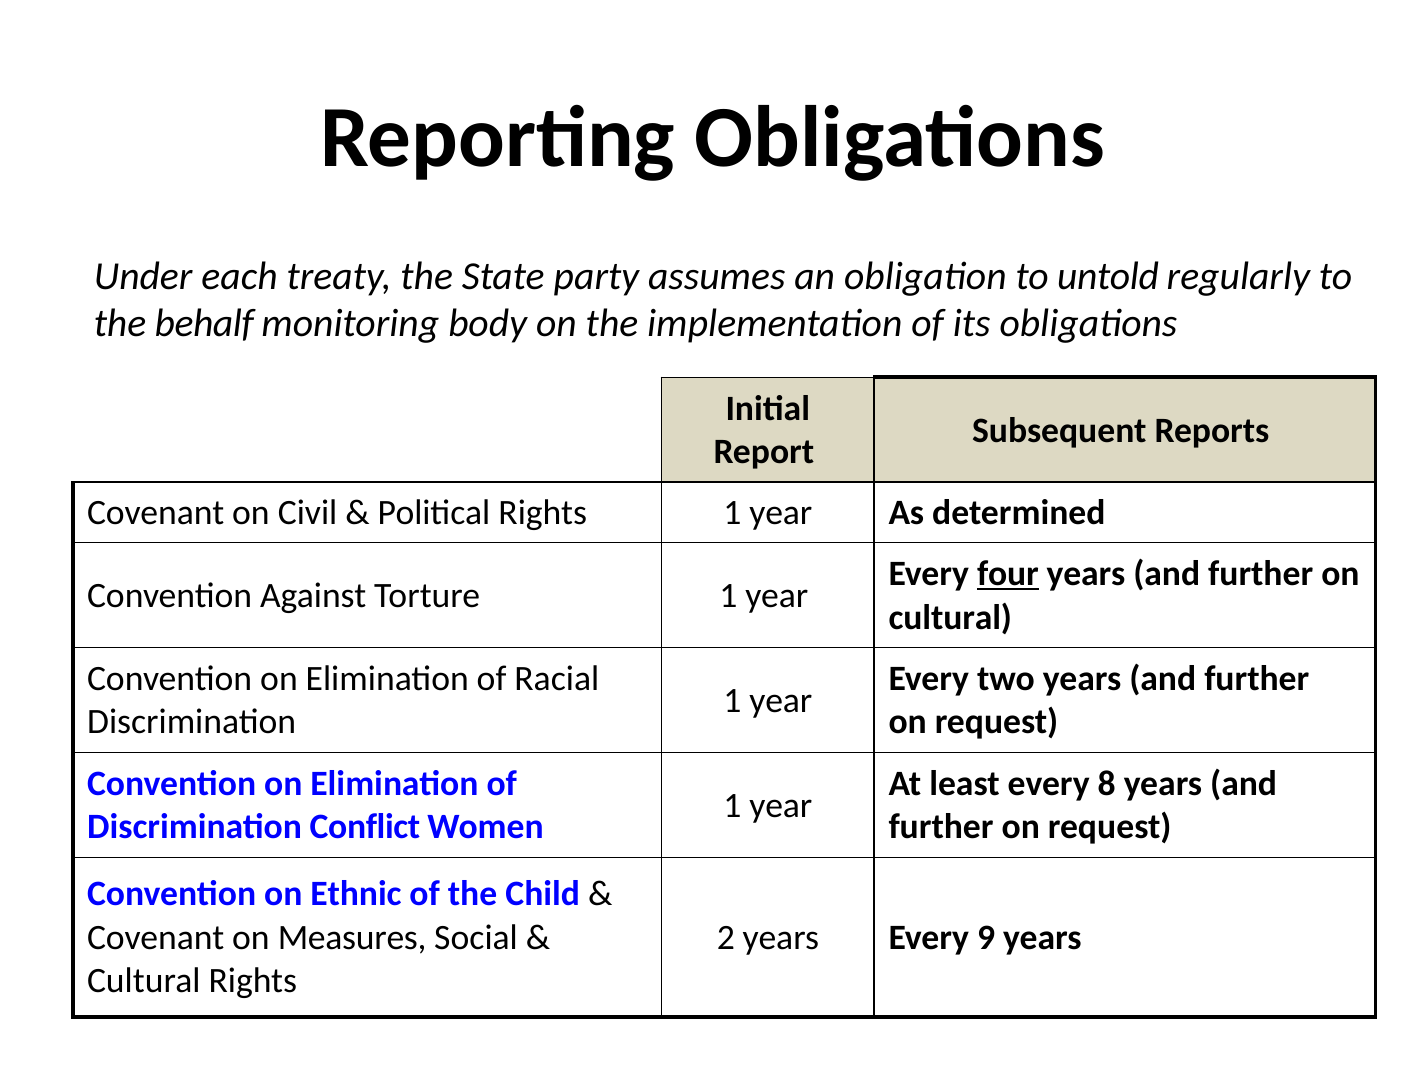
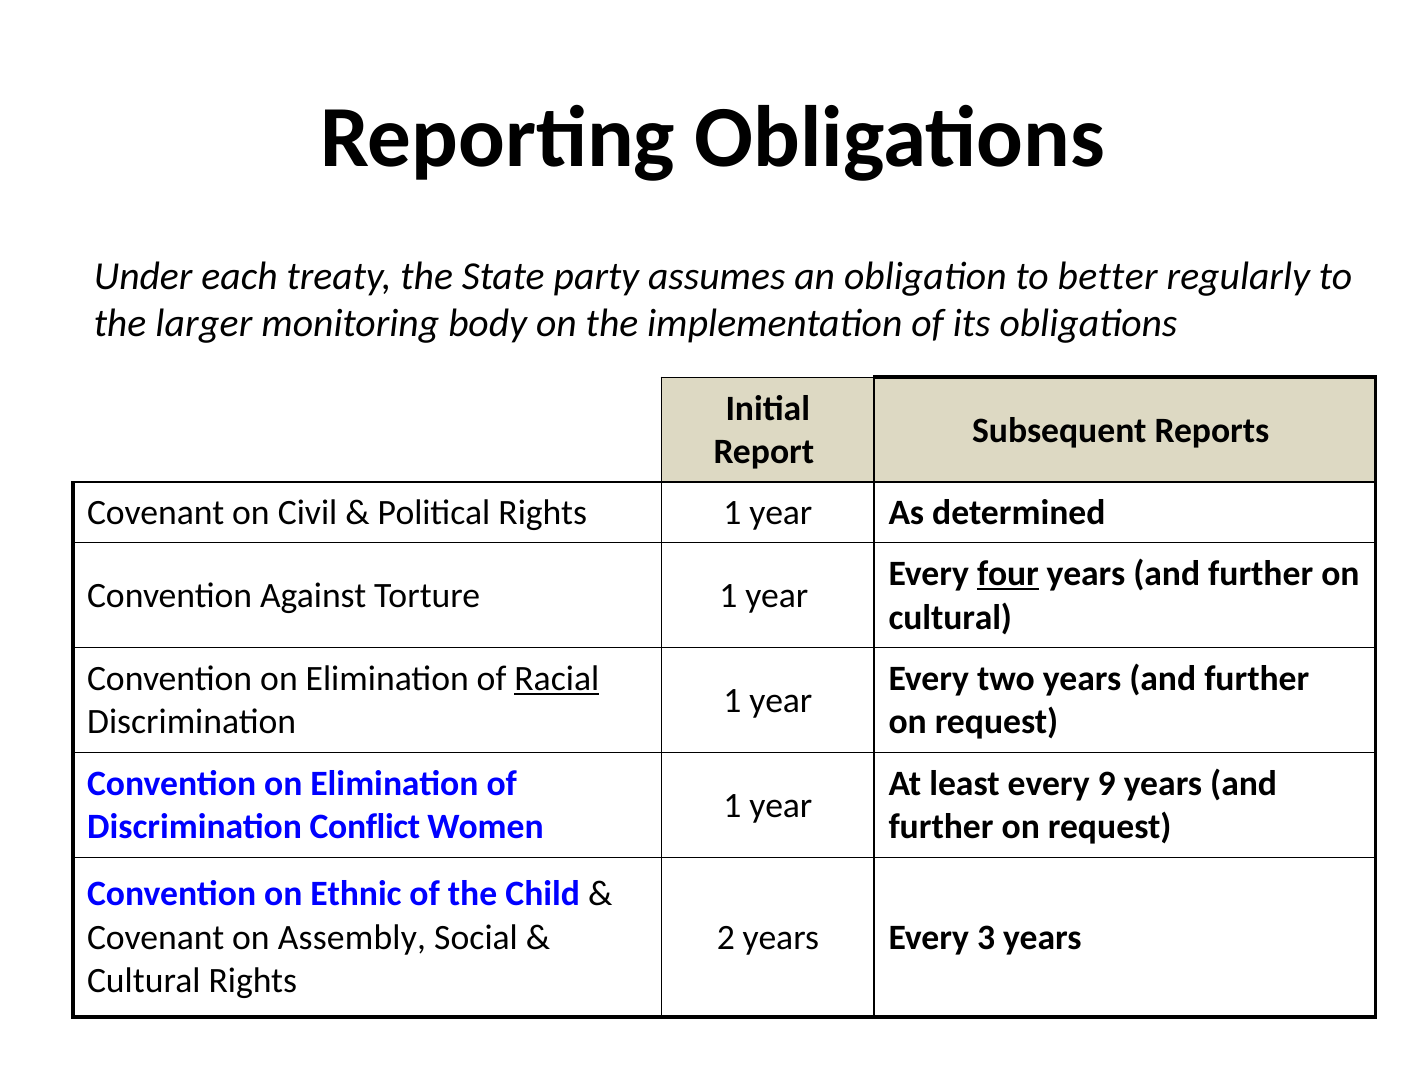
untold: untold -> better (1108, 276)
behalf: behalf -> larger (204, 324)
Racial underline: none -> present (557, 679)
8: 8 -> 9 (1107, 784)
Measures: Measures -> Assembly (352, 938)
9: 9 -> 3 (986, 938)
